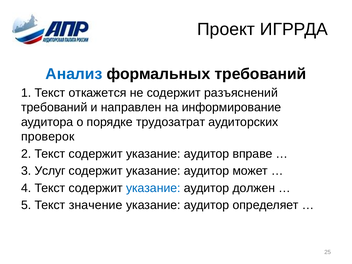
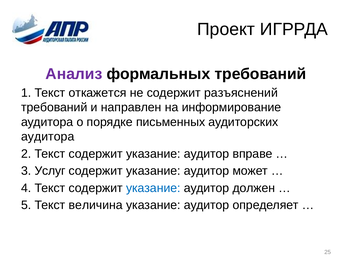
Анализ colour: blue -> purple (74, 74)
трудозатрат: трудозатрат -> письменных (171, 122)
проверок: проверок -> аудитора (48, 137)
значение: значение -> величина (96, 205)
